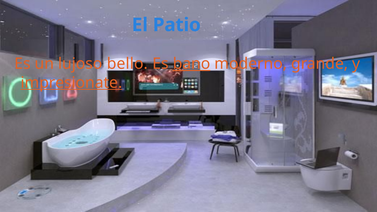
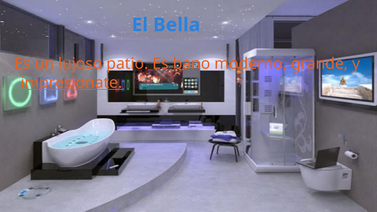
Patio: Patio -> Bella (177, 25)
bello: bello -> patio (127, 64)
bano underline: present -> none (192, 64)
